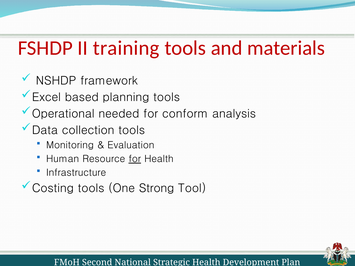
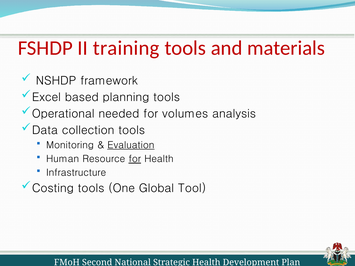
conform: conform -> volumes (185, 114)
Evaluation underline: none -> present (131, 145)
Strong: Strong -> Global (156, 188)
